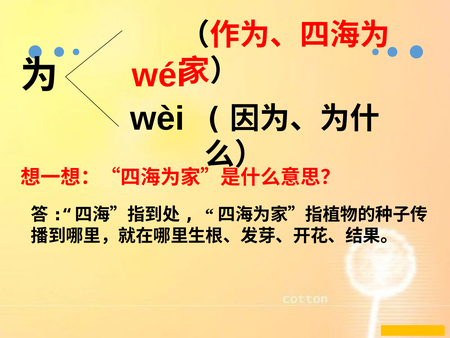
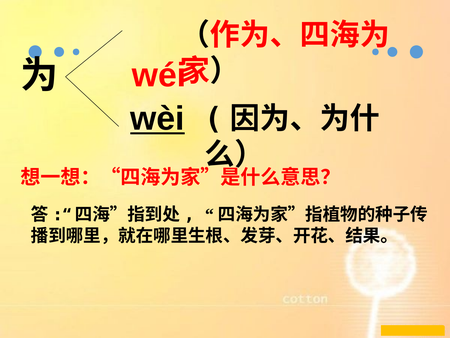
wèi underline: none -> present (157, 119)
